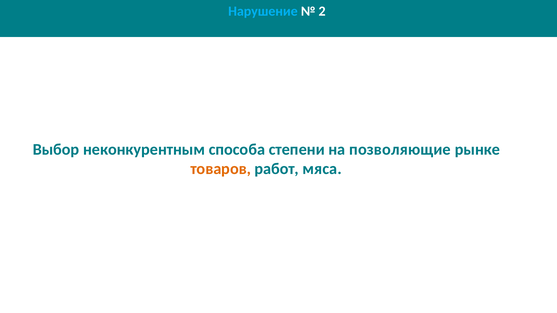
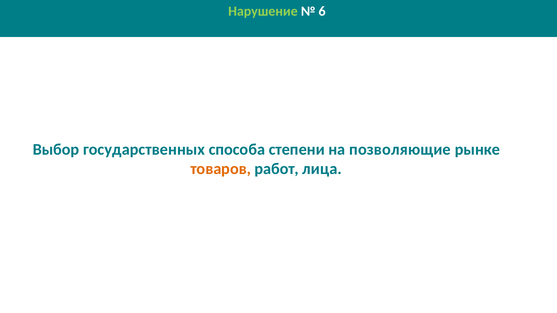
Нарушение colour: light blue -> light green (263, 11)
2: 2 -> 6 (322, 11)
неконкурентным: неконкурентным -> государственных (144, 150)
мяса: мяса -> лица (322, 169)
